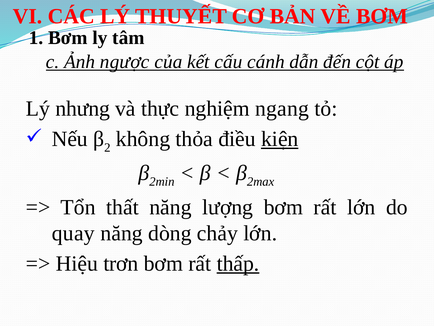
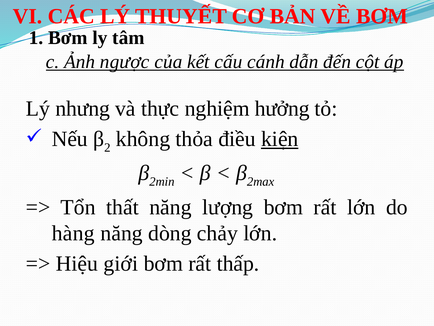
ngang: ngang -> hưởng (282, 109)
quay: quay -> hàng (73, 233)
trơn: trơn -> giới (121, 263)
thấp underline: present -> none (238, 263)
